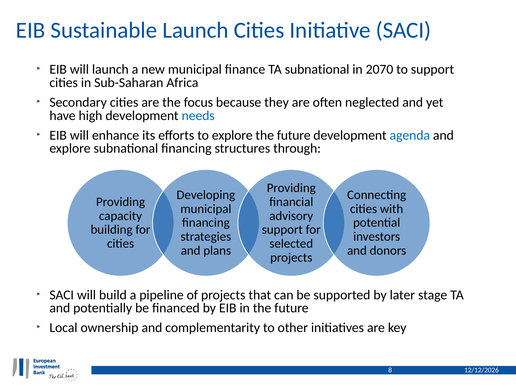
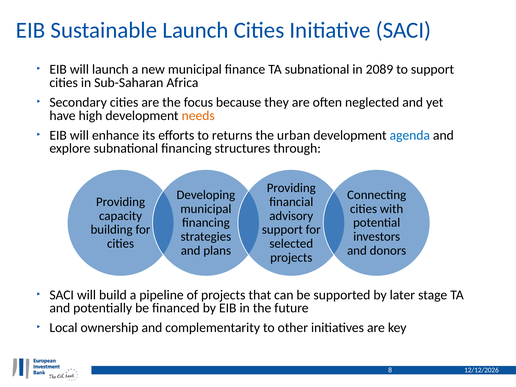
2070: 2070 -> 2089 (379, 69)
needs colour: blue -> orange (198, 116)
to explore: explore -> returns (232, 135)
future: future -> urban (294, 135)
